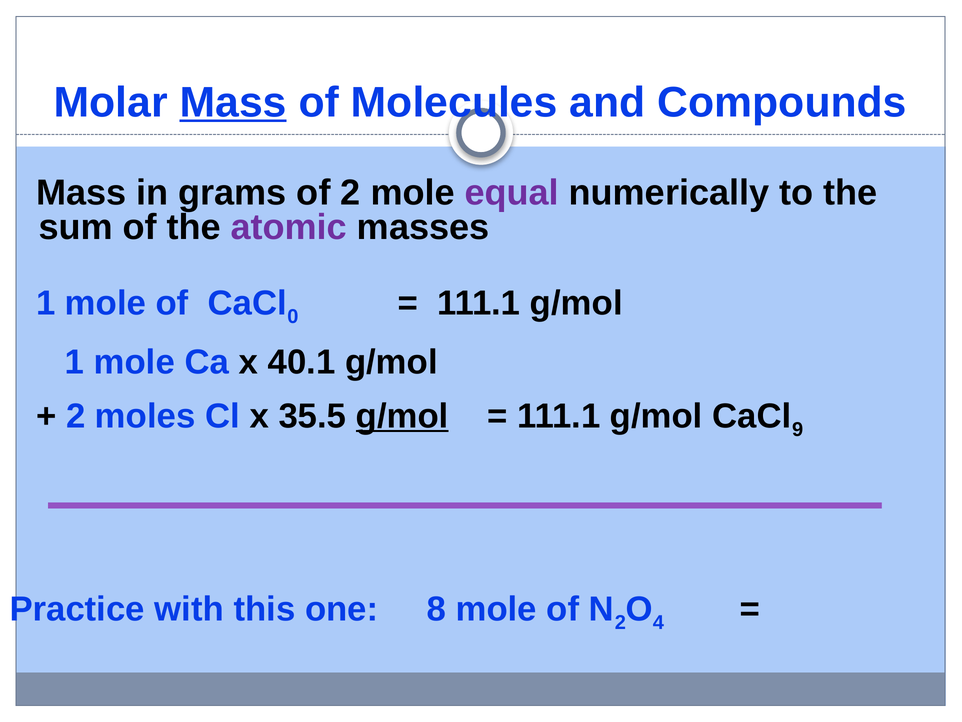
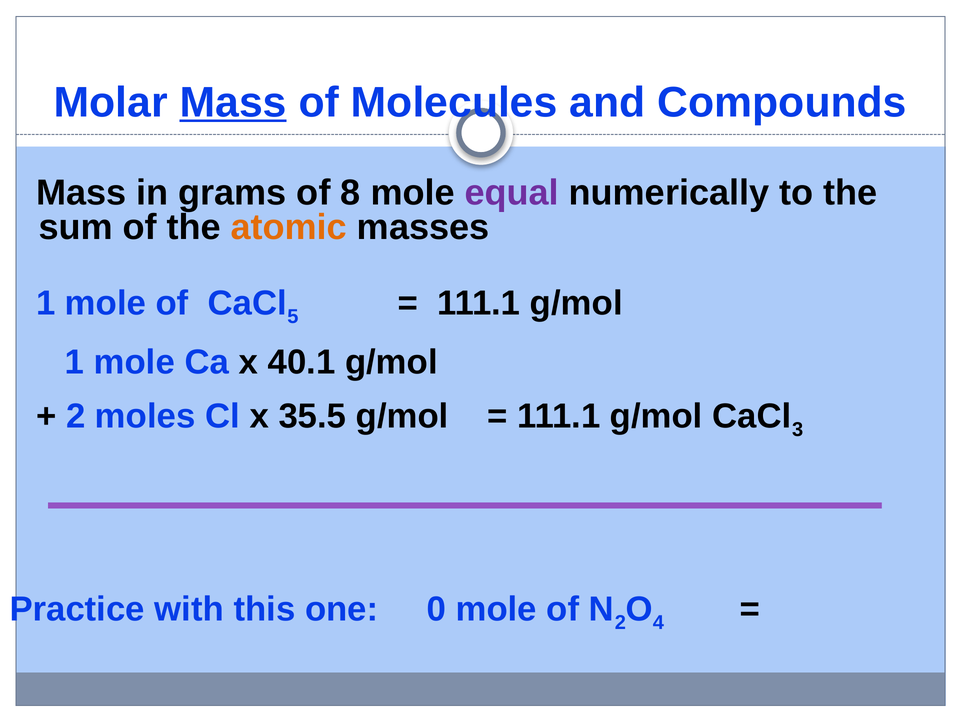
of 2: 2 -> 8 (351, 192)
atomic colour: purple -> orange (289, 227)
0: 0 -> 5 (293, 316)
g/mol underline: present -> none (402, 416)
9: 9 -> 3 (798, 429)
8: 8 -> 0 (436, 609)
